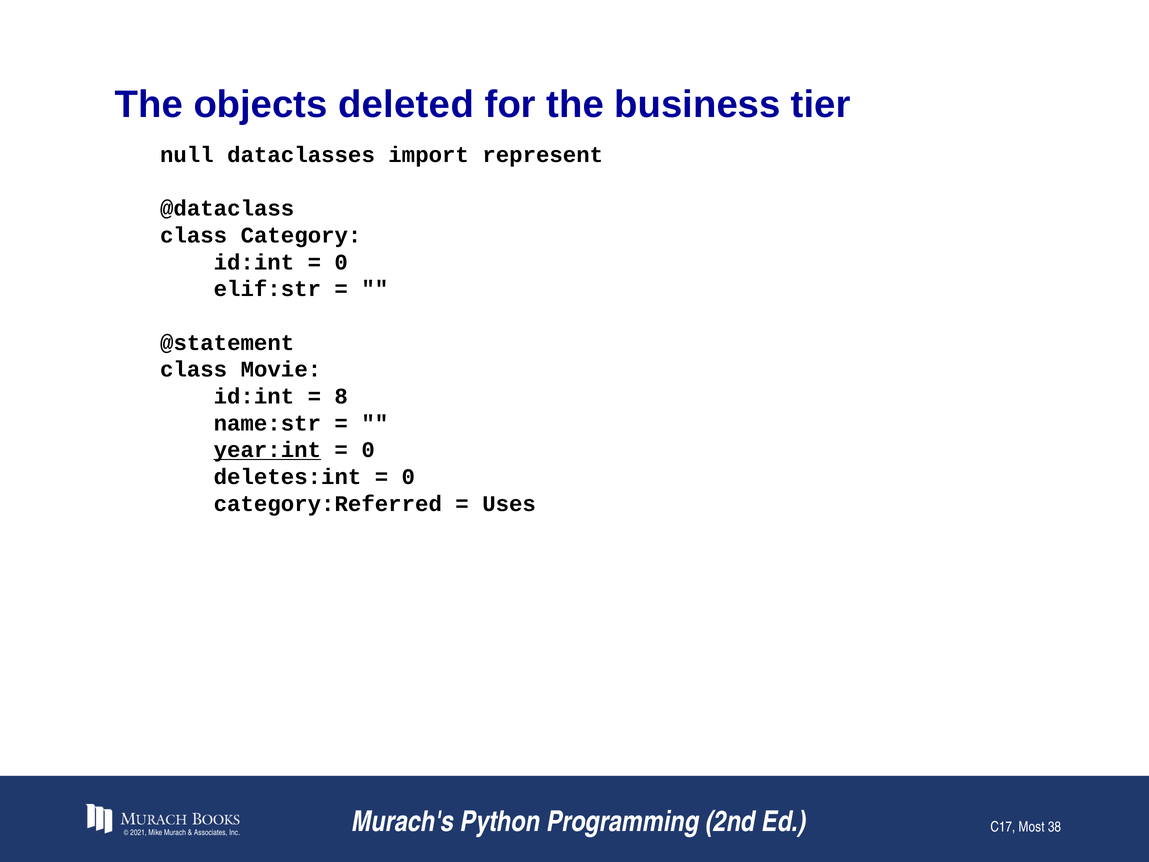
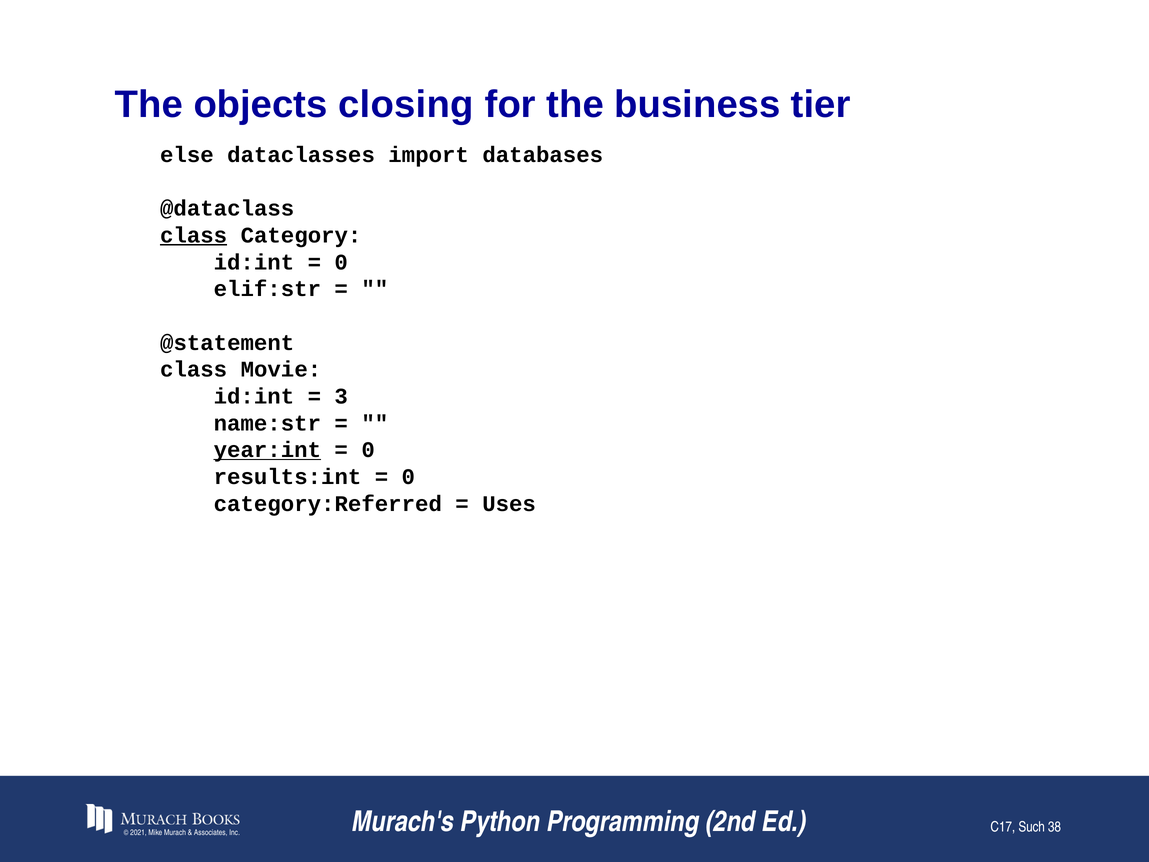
deleted: deleted -> closing (406, 104)
null: null -> else (187, 155)
represent: represent -> databases (543, 155)
class underline: none -> present (194, 235)
8: 8 -> 3 (341, 396)
deletes:int: deletes:int -> results:int (288, 477)
Most: Most -> Such (1032, 827)
